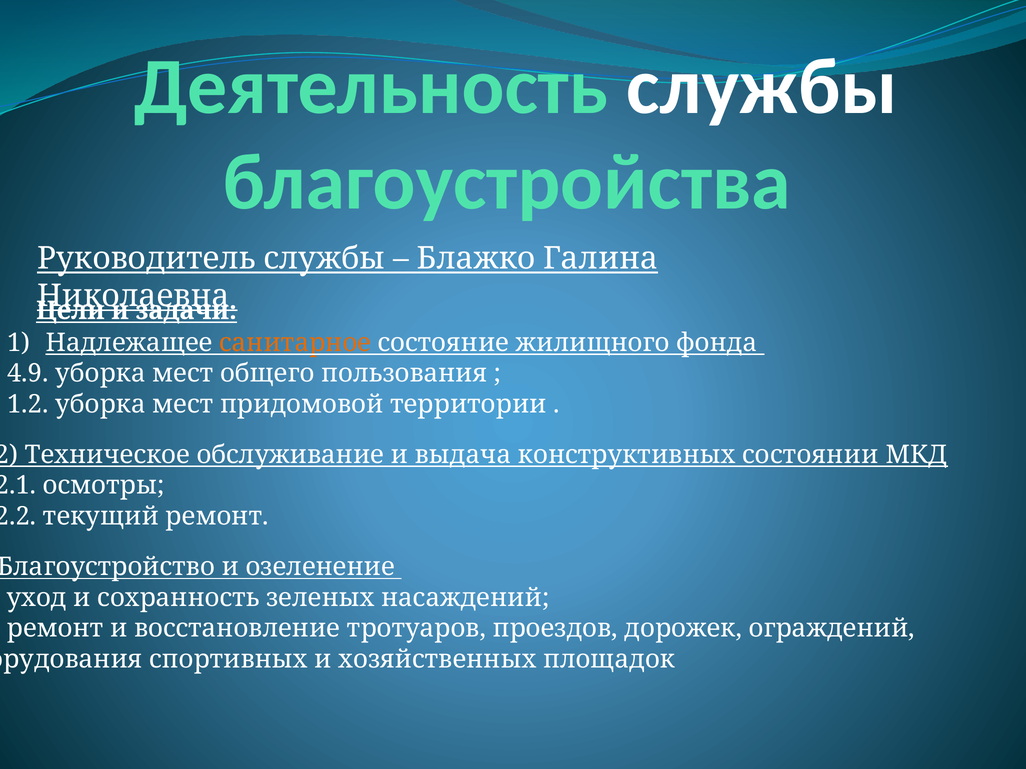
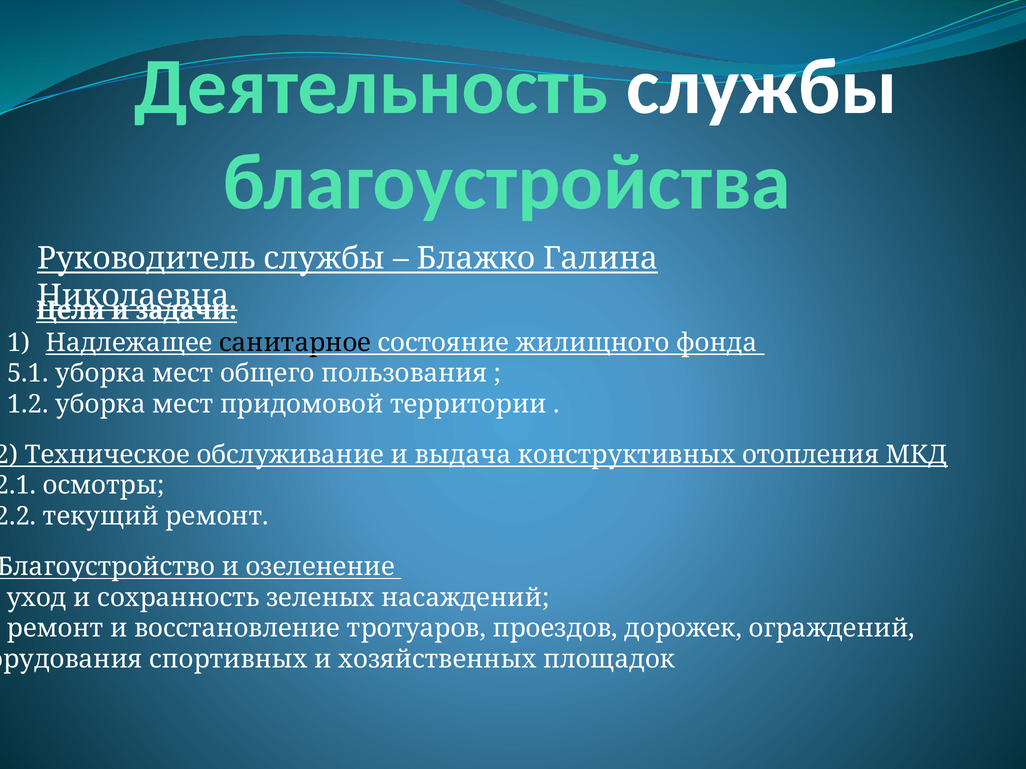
санитарное colour: orange -> black (295, 343)
4.9: 4.9 -> 5.1 (28, 374)
состоянии: состоянии -> отопления (811, 455)
